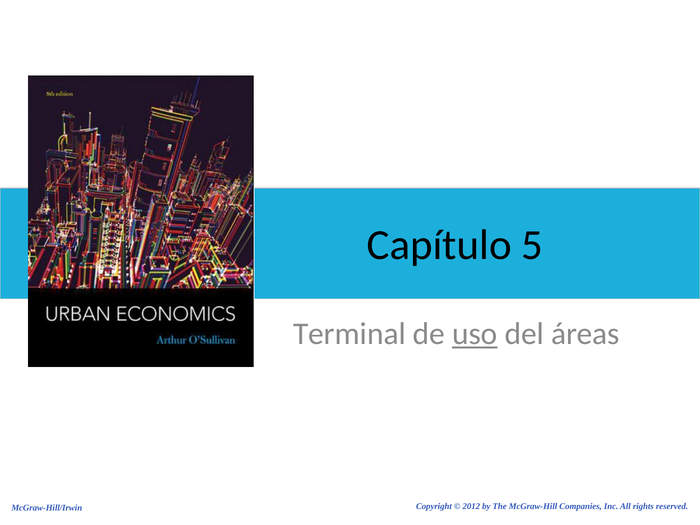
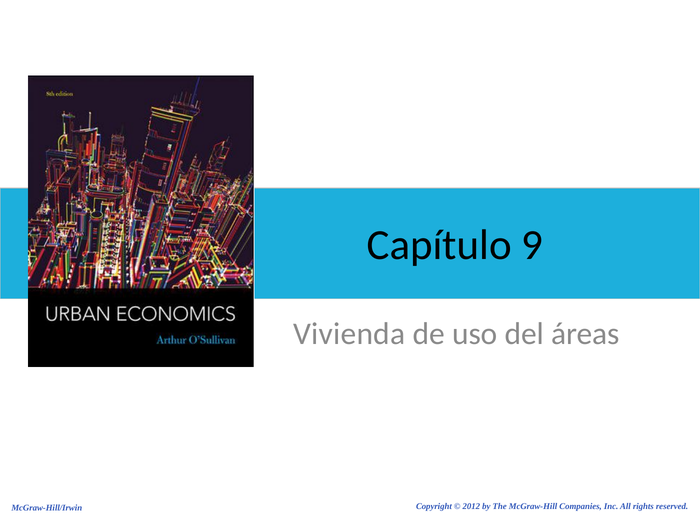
5: 5 -> 9 (532, 245)
Terminal: Terminal -> Vivienda (349, 334)
uso underline: present -> none (475, 334)
